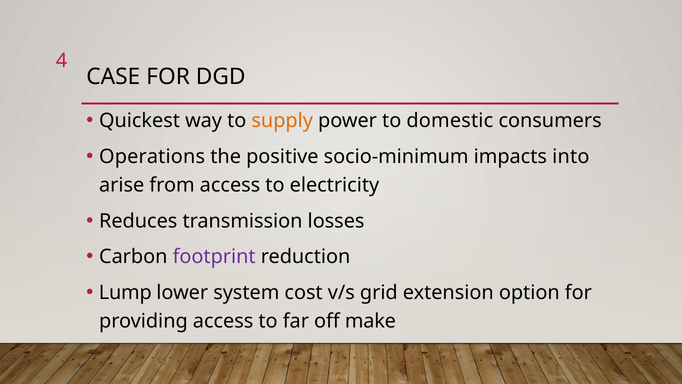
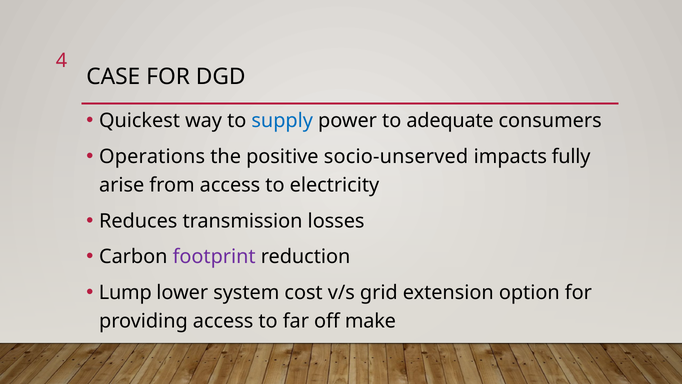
supply colour: orange -> blue (282, 121)
domestic: domestic -> adequate (450, 121)
socio-minimum: socio-minimum -> socio-unserved (396, 156)
into: into -> fully (571, 156)
